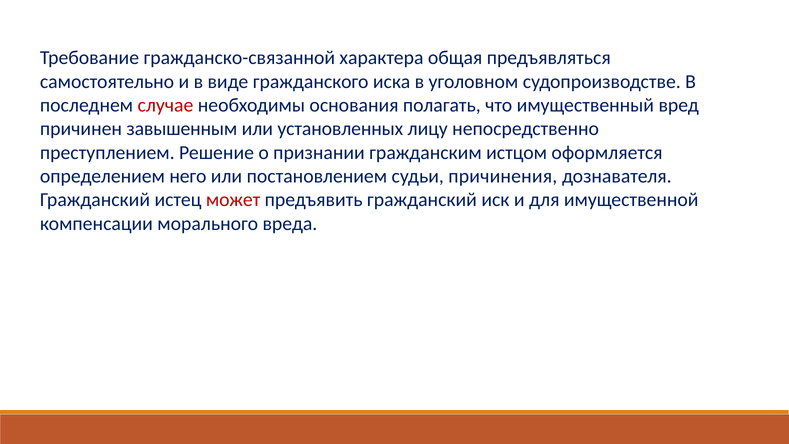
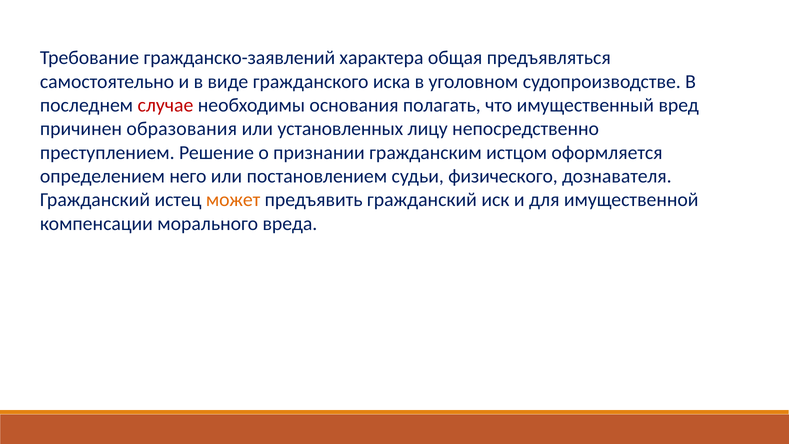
гражданско-связанной: гражданско-связанной -> гражданско-заявлений (239, 58)
завышенным: завышенным -> образования (182, 129)
причинения: причинения -> физического (503, 176)
может colour: red -> orange (233, 200)
